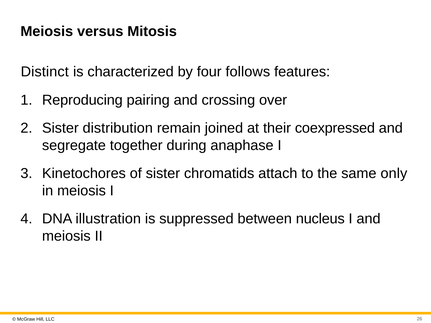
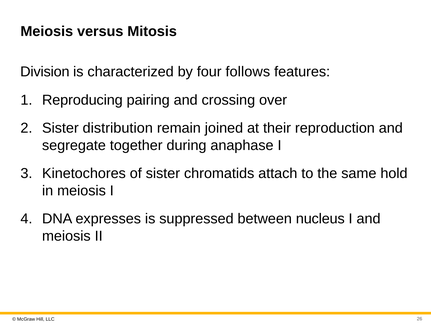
Distinct: Distinct -> Division (45, 72)
coexpressed: coexpressed -> reproduction (335, 128)
only: only -> hold (394, 174)
illustration: illustration -> expresses (108, 219)
